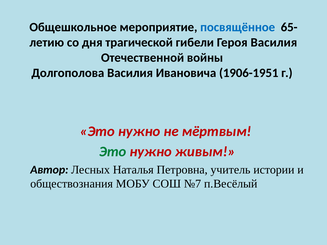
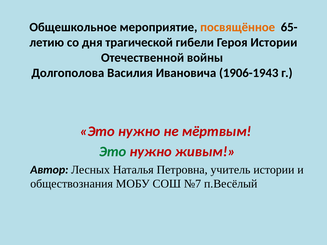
посвящённое colour: blue -> orange (238, 27)
Героя Василия: Василия -> Истории (274, 42)
1906-1951: 1906-1951 -> 1906-1943 (249, 73)
